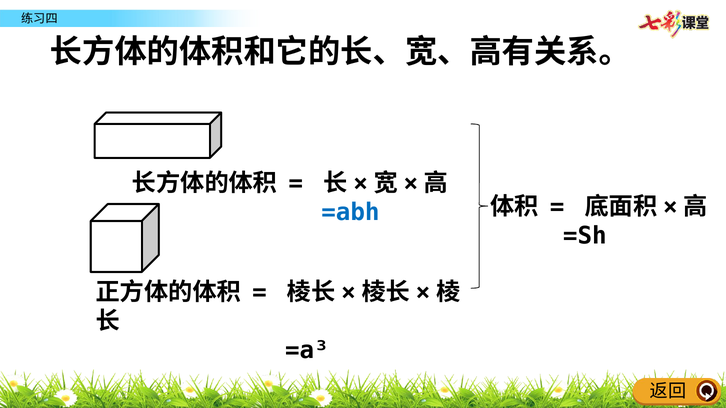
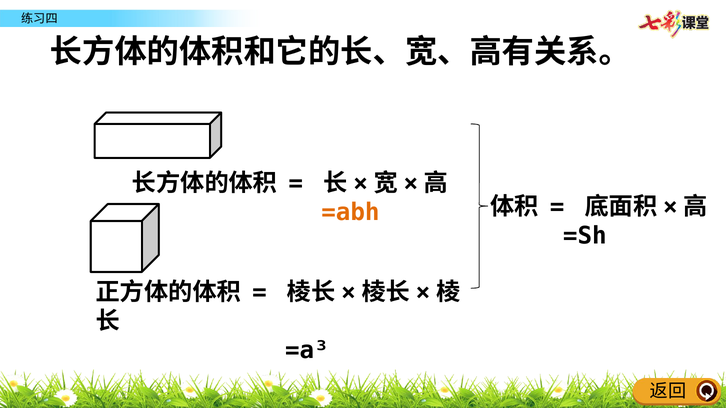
=abh colour: blue -> orange (350, 213)
